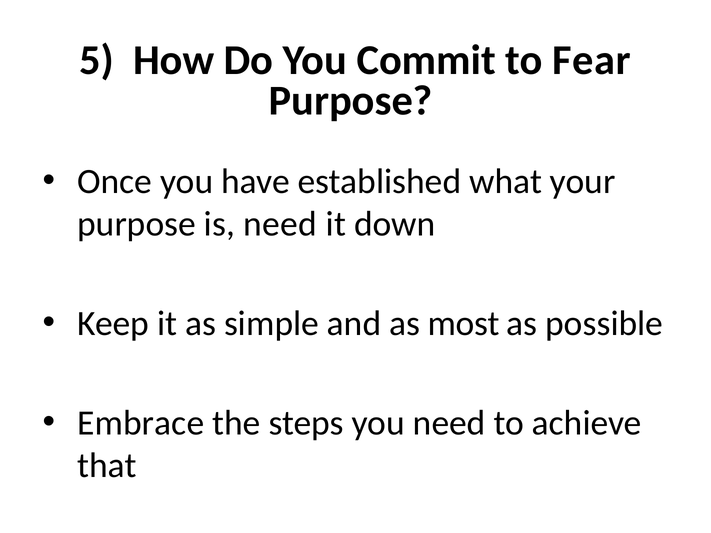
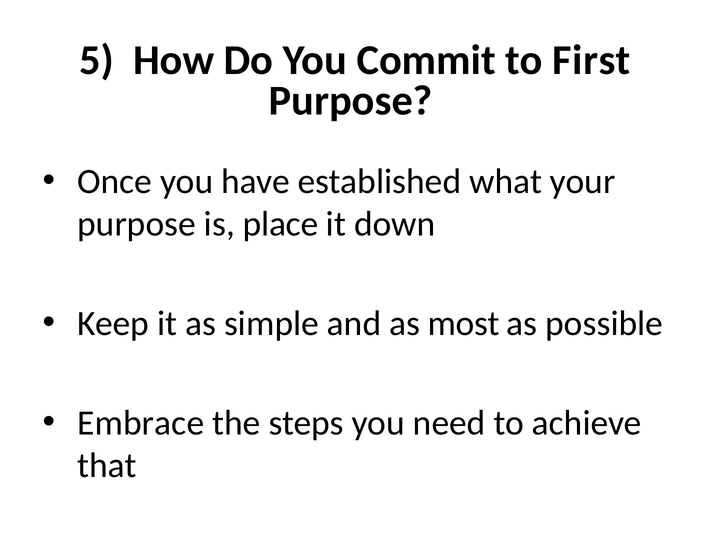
Fear: Fear -> First (592, 60)
is need: need -> place (281, 224)
